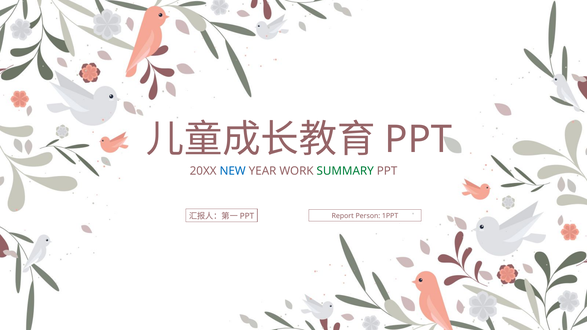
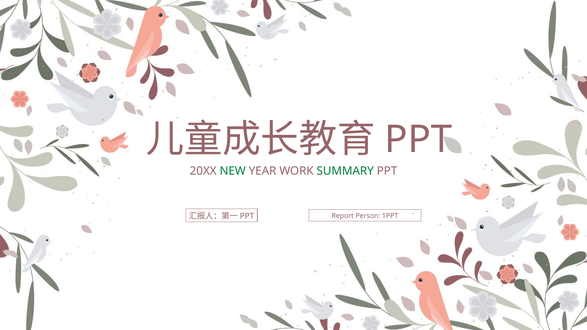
NEW colour: blue -> green (233, 171)
